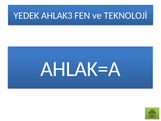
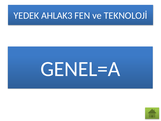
AHLAK=A: AHLAK=A -> GENEL=A (80, 69)
